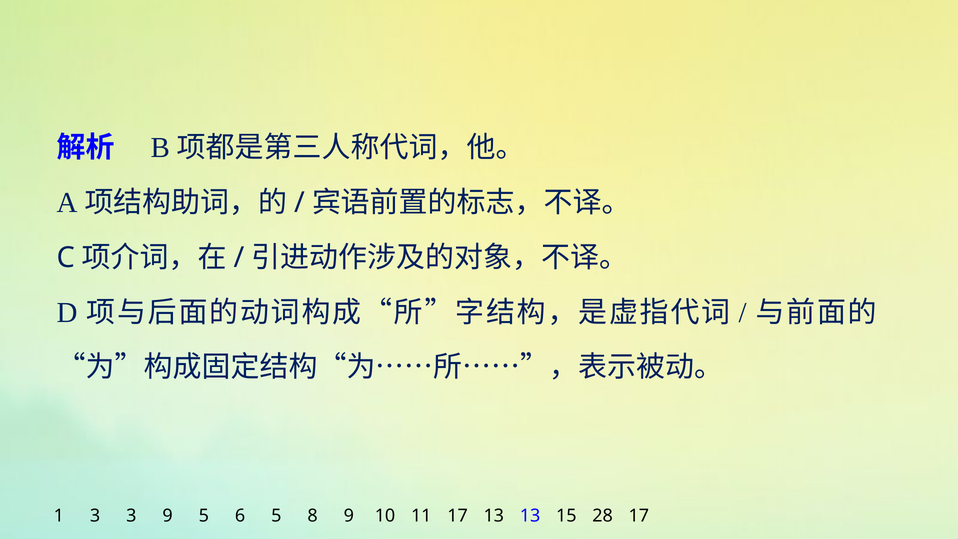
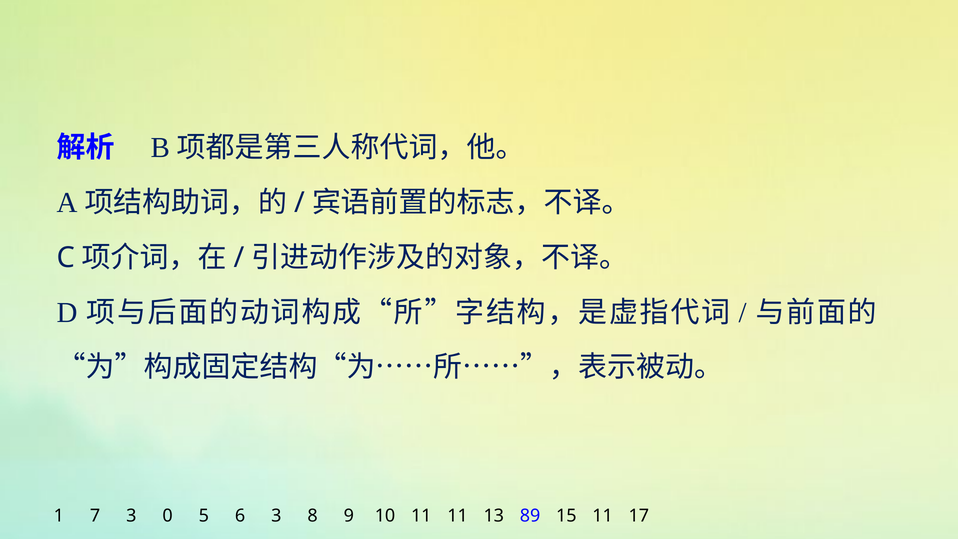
1 3: 3 -> 7 (95, 516)
3 9: 9 -> 0 (168, 516)
6 5: 5 -> 3 (276, 516)
10 17: 17 -> 11 (458, 516)
13 13: 13 -> 89 (530, 516)
15 28: 28 -> 11 (603, 516)
